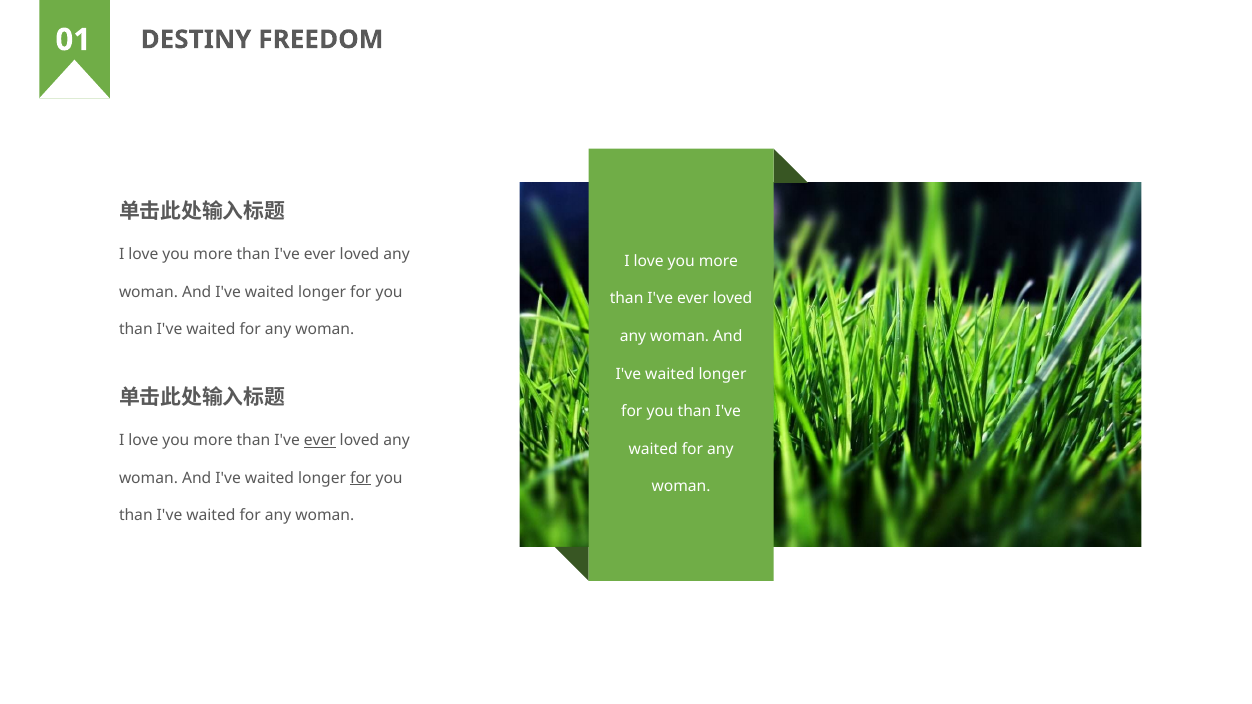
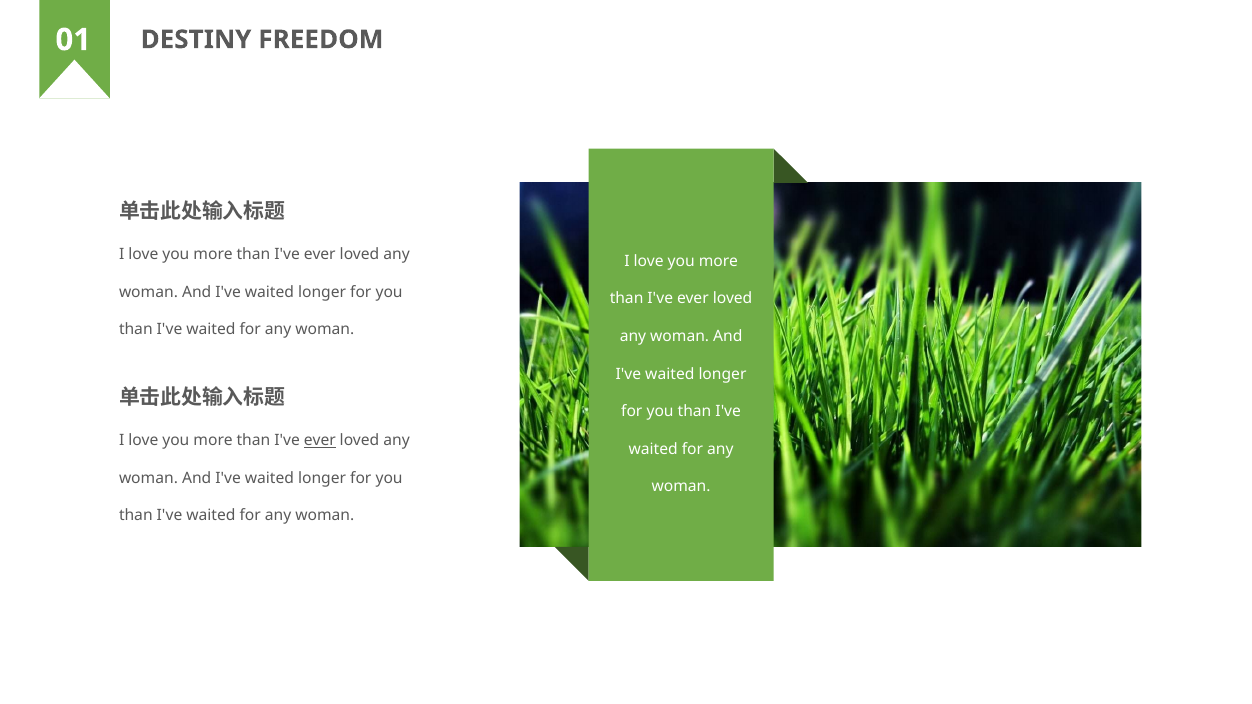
for underline: present -> none (361, 478)
